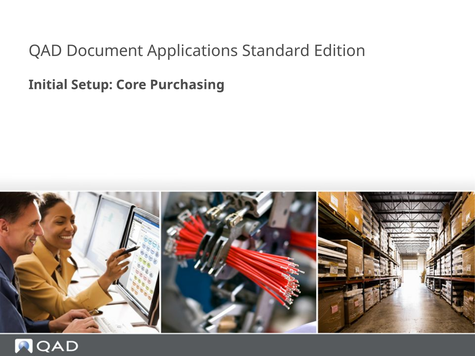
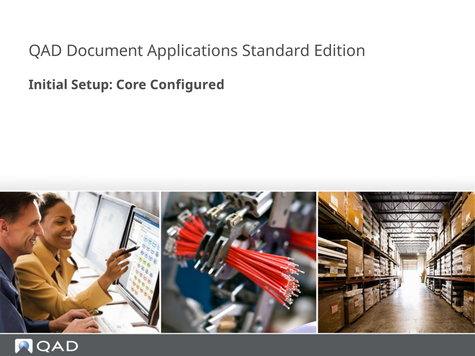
Purchasing: Purchasing -> Configured (187, 85)
